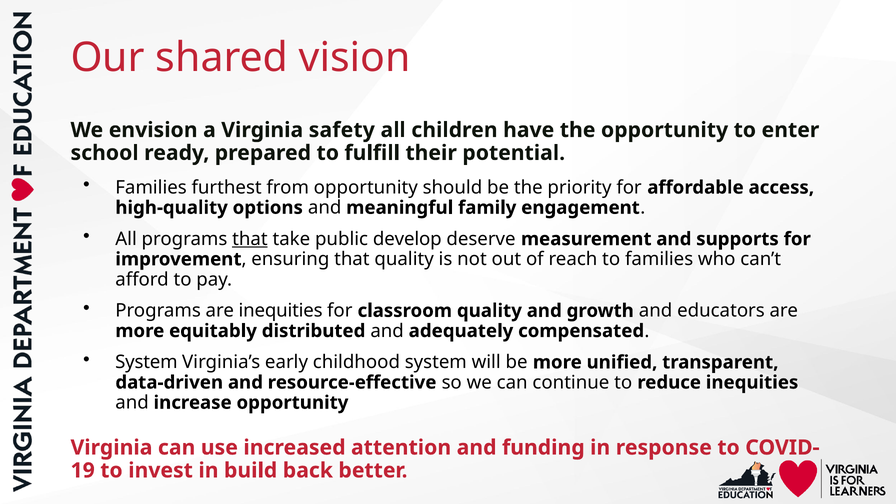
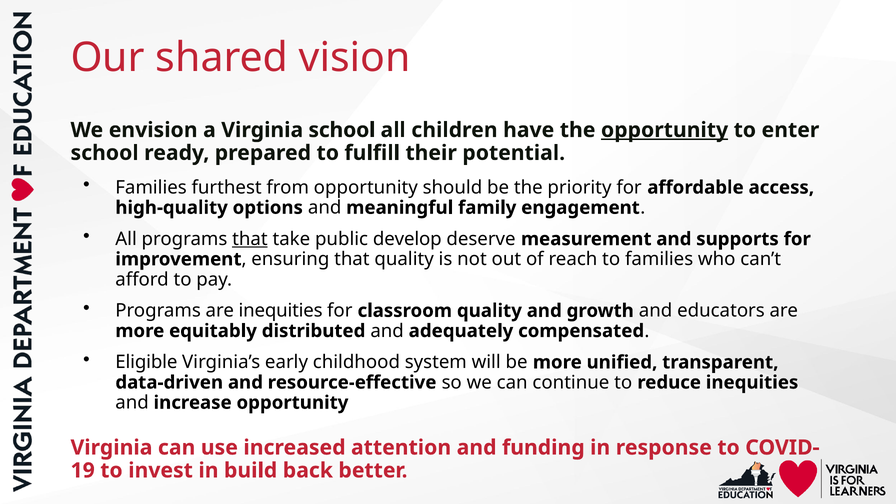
Virginia safety: safety -> school (342, 130)
opportunity underline: none -> present (665, 130)
System: System -> Eligible (146, 362)
